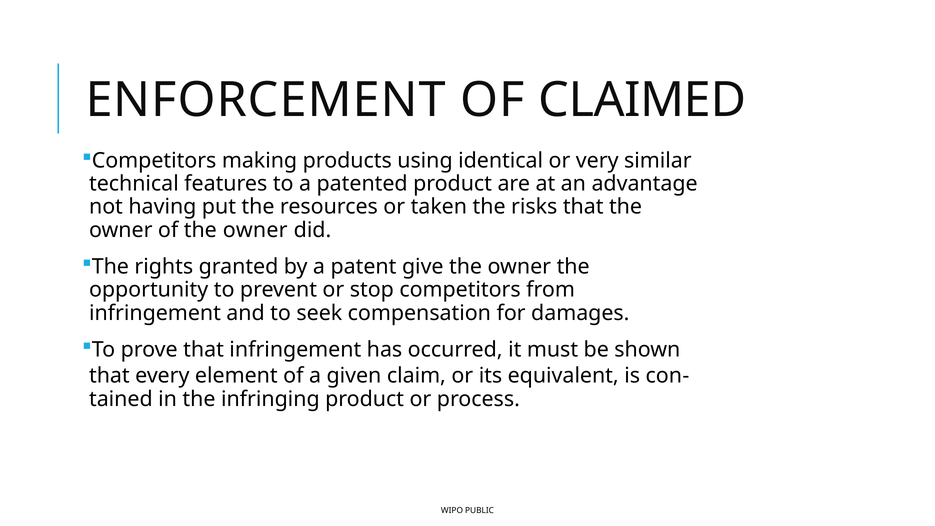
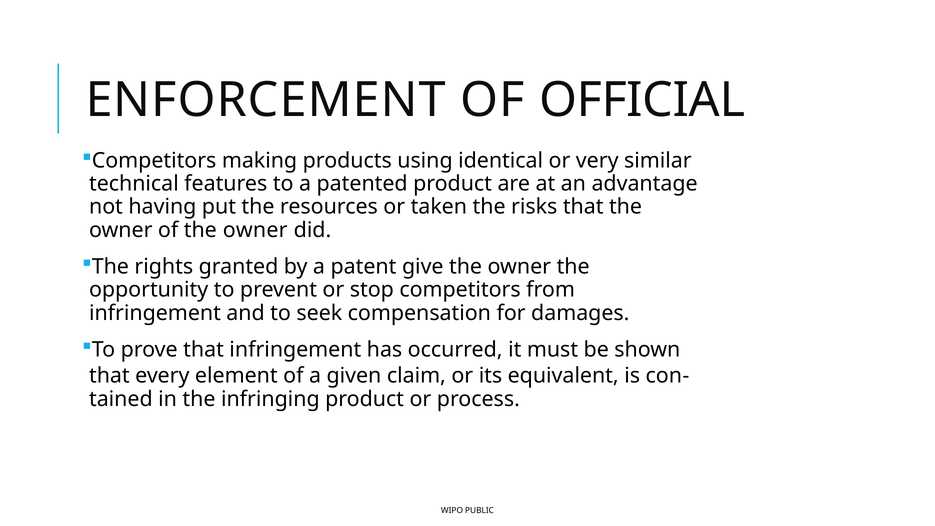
CLAIMED: CLAIMED -> OFFICIAL (642, 100)
